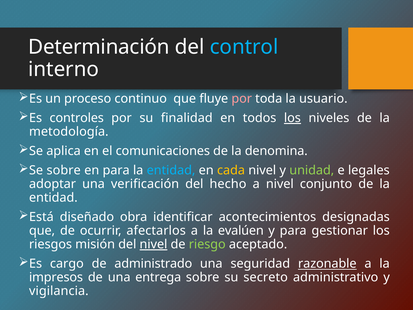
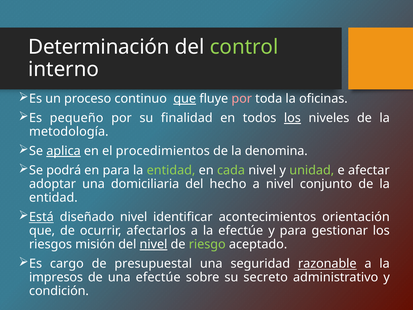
control colour: light blue -> light green (244, 47)
que underline: none -> present (185, 99)
usuario: usuario -> oficinas (323, 99)
controles: controles -> pequeño (77, 118)
aplica underline: none -> present (64, 151)
comunicaciones: comunicaciones -> procedimientos (163, 151)
Se sobre: sobre -> podrá (64, 170)
entidad colour: light blue -> light green (171, 170)
cada colour: yellow -> light green (231, 170)
legales: legales -> afectar (369, 170)
verificación: verificación -> domiciliaria (145, 184)
Está underline: none -> present (41, 217)
diseñado obra: obra -> nivel (134, 217)
designadas: designadas -> orientación (356, 217)
la evalúen: evalúen -> efectúe (241, 231)
administrado: administrado -> presupuestal (153, 264)
una entrega: entrega -> efectúe (158, 277)
vigilancia: vigilancia -> condición (59, 291)
